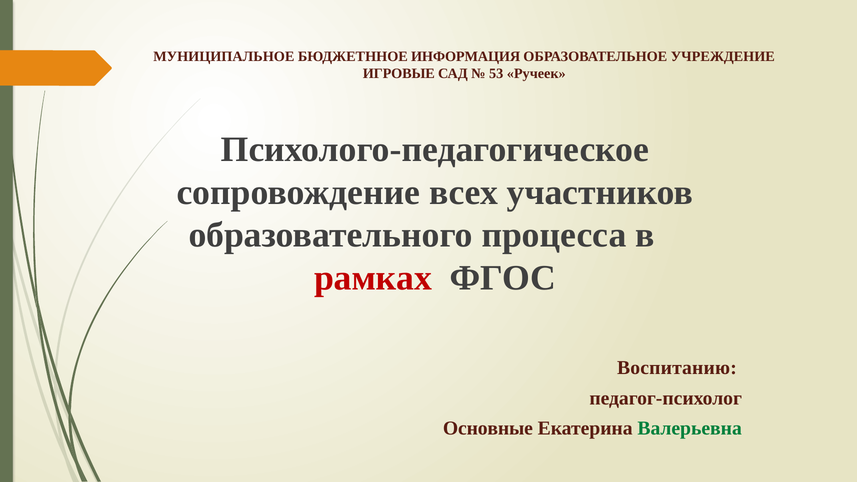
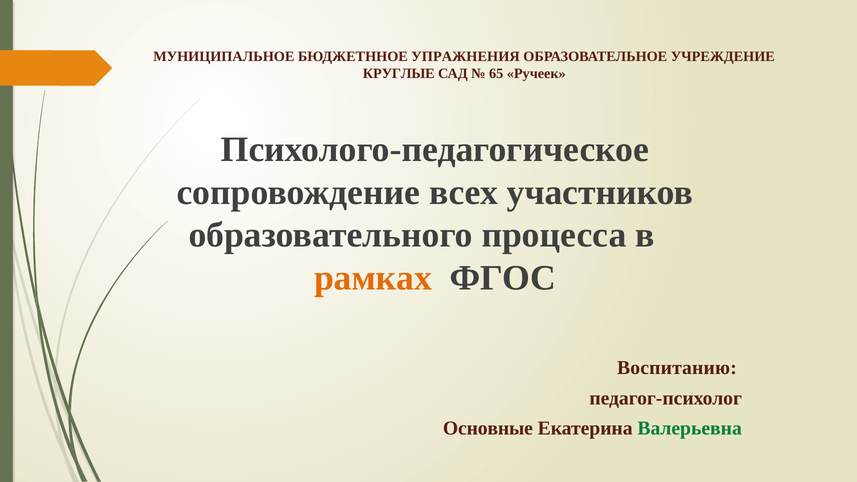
ИНФОРМАЦИЯ: ИНФОРМАЦИЯ -> УПРАЖНЕНИЯ (466, 57)
ИГРОВЫЕ: ИГРОВЫЕ -> КРУГЛЫЕ (399, 74)
53: 53 -> 65 (496, 74)
рамках colour: red -> orange (373, 278)
